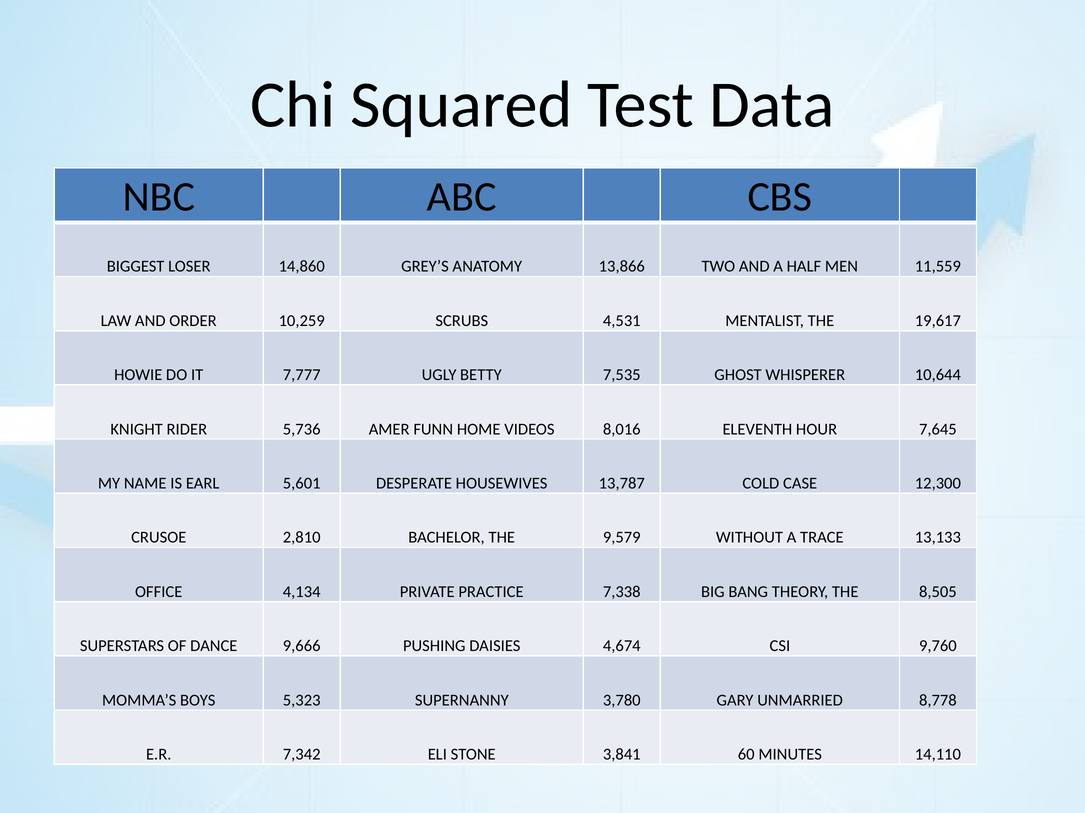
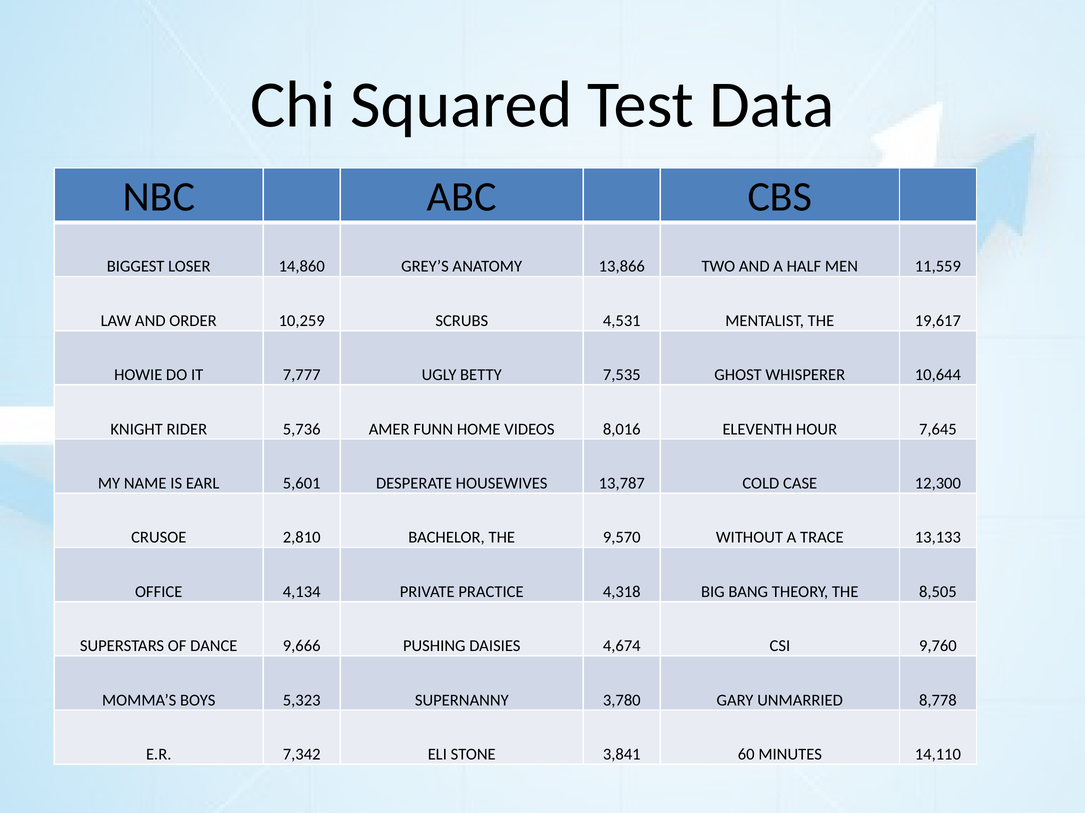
9,579: 9,579 -> 9,570 (622, 538)
7,338: 7,338 -> 4,318 (622, 592)
